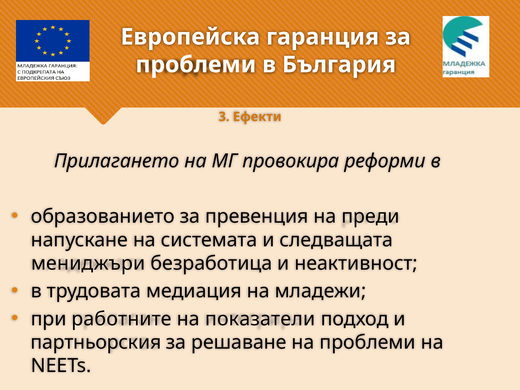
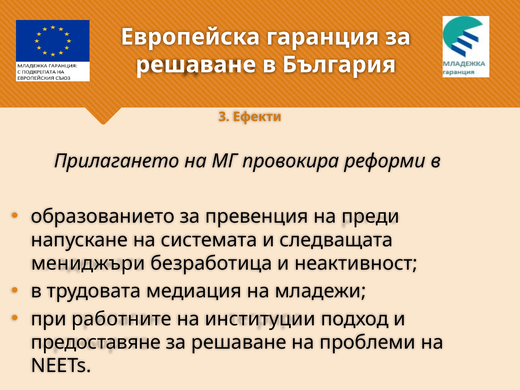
проблеми: проблеми -> решаване (196, 65)
показатели: показатели -> институции (260, 319)
партньорския: партньорския -> предоставяне (96, 342)
